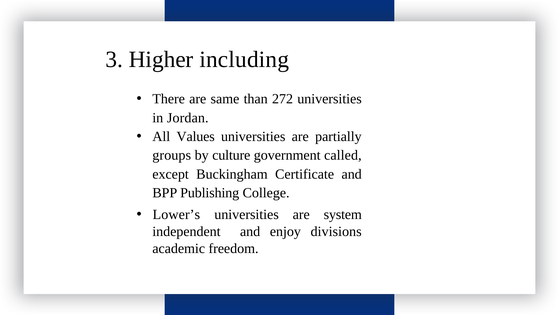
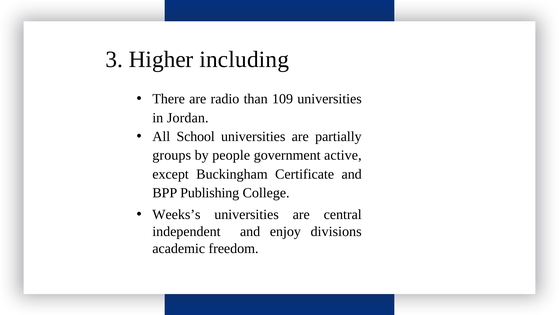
same: same -> radio (225, 99)
272: 272 -> 109 (283, 99)
Values: Values -> School (196, 136)
culture: culture -> people (231, 155)
called: called -> active (343, 155)
Lower’s: Lower’s -> Weeks’s (176, 214)
system: system -> central (343, 214)
